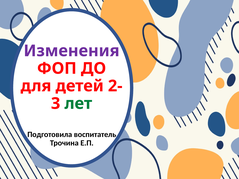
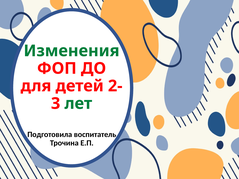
Изменения colour: purple -> green (72, 51)
